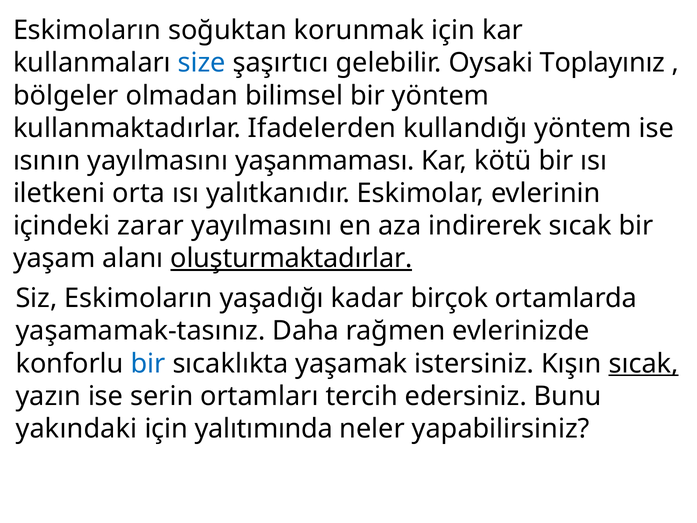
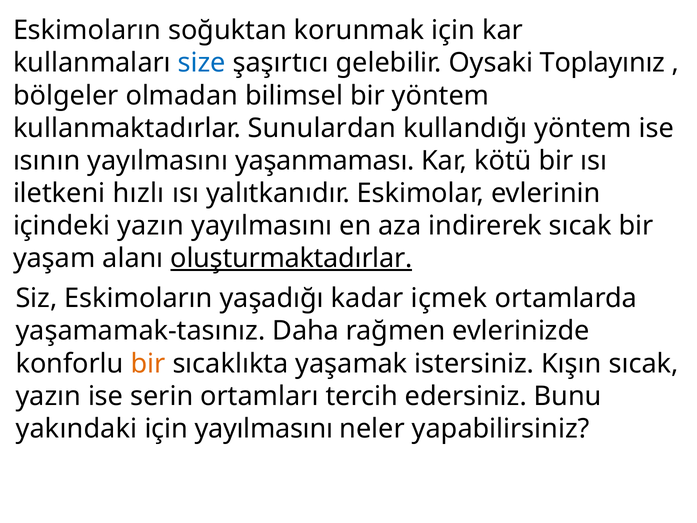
Ifadelerden: Ifadelerden -> Sunulardan (322, 128)
orta: orta -> hızlı (139, 193)
içindeki zarar: zarar -> yazın (151, 226)
birçok: birçok -> içmek (449, 298)
bir colour: blue -> orange (148, 363)
sıcak underline: present -> none (644, 363)
için yalıtımında: yalıtımında -> yayılmasını (264, 429)
